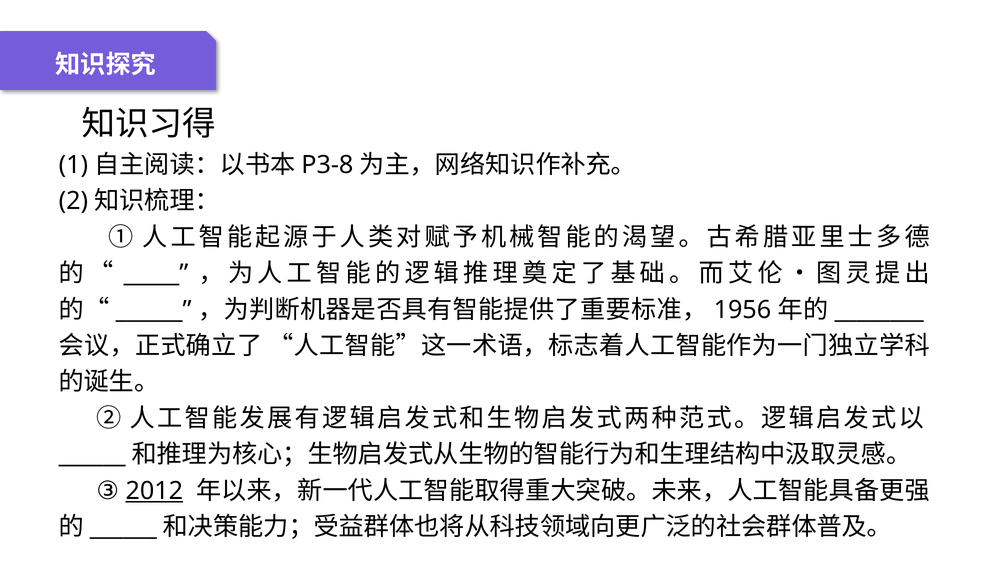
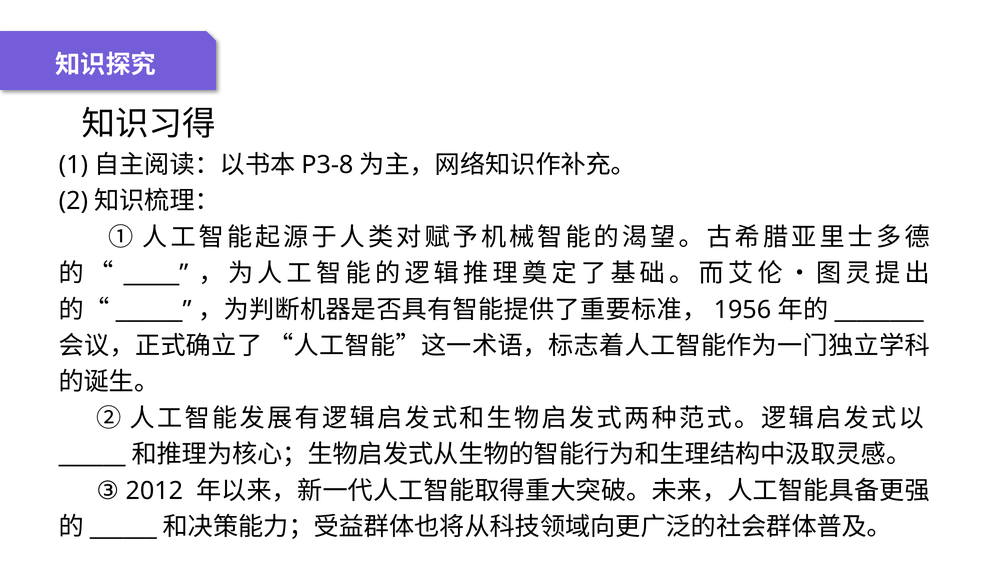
2012 underline: present -> none (154, 491)
